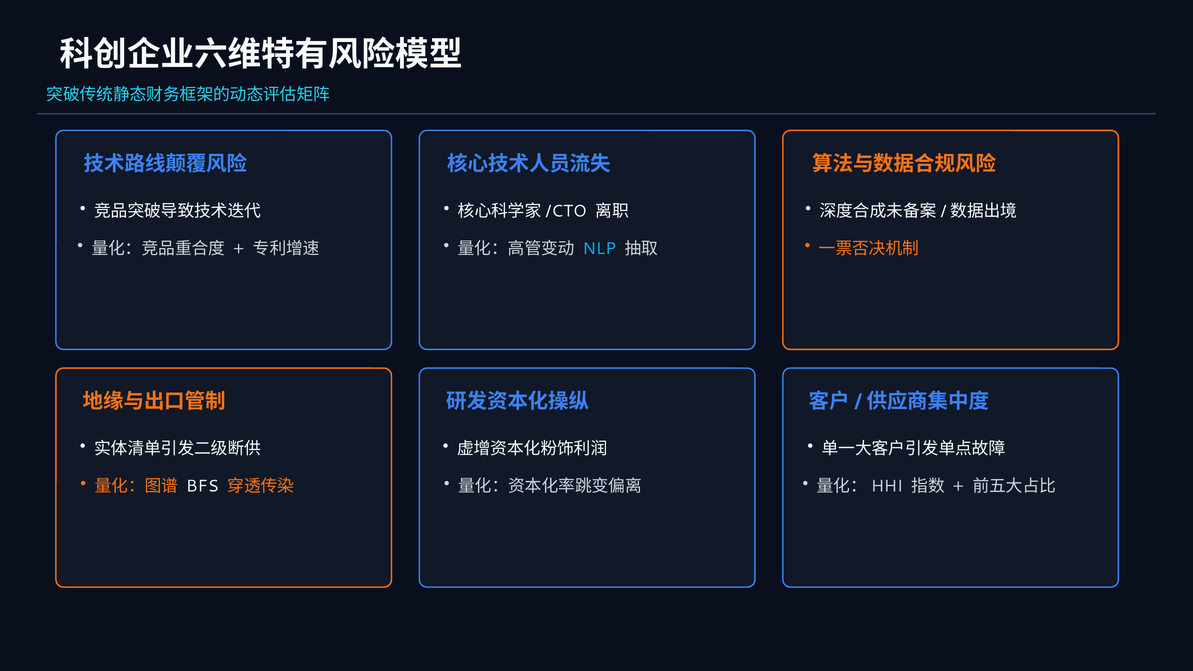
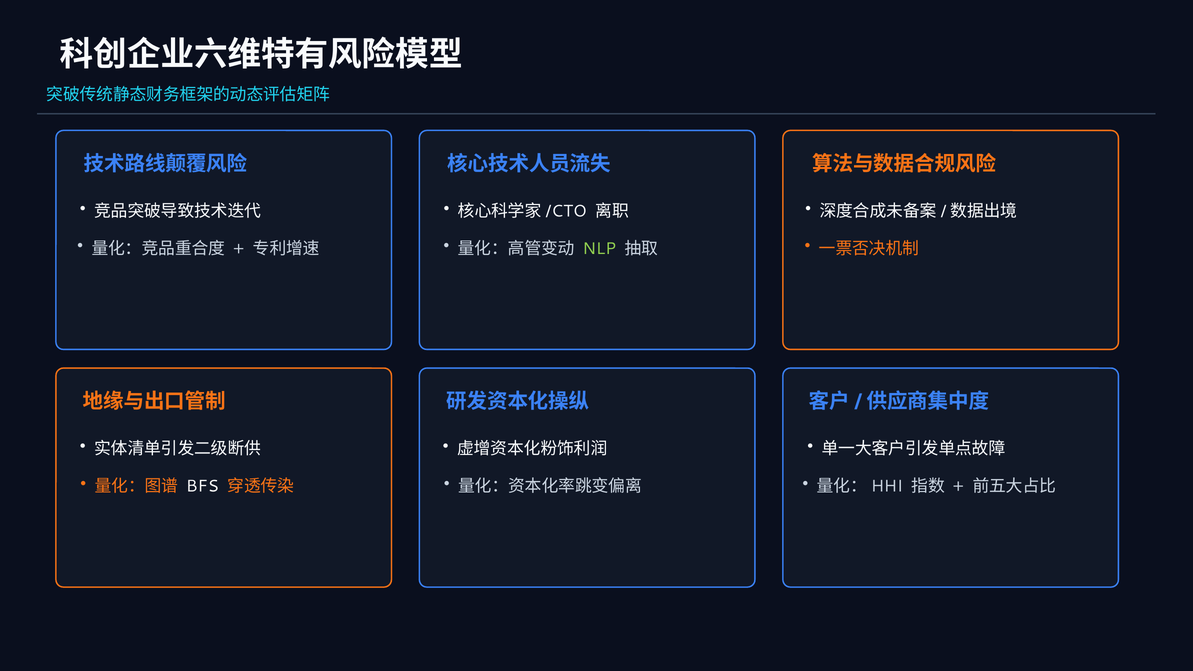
NLP colour: light blue -> light green (599, 249)
